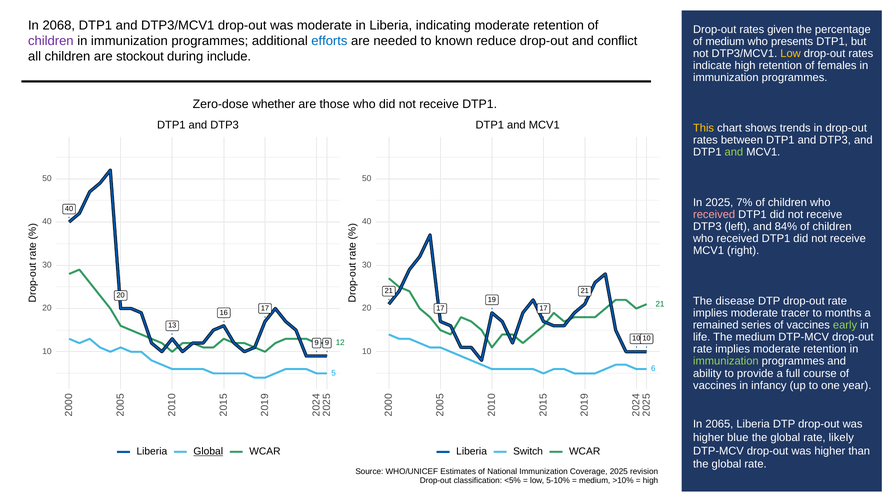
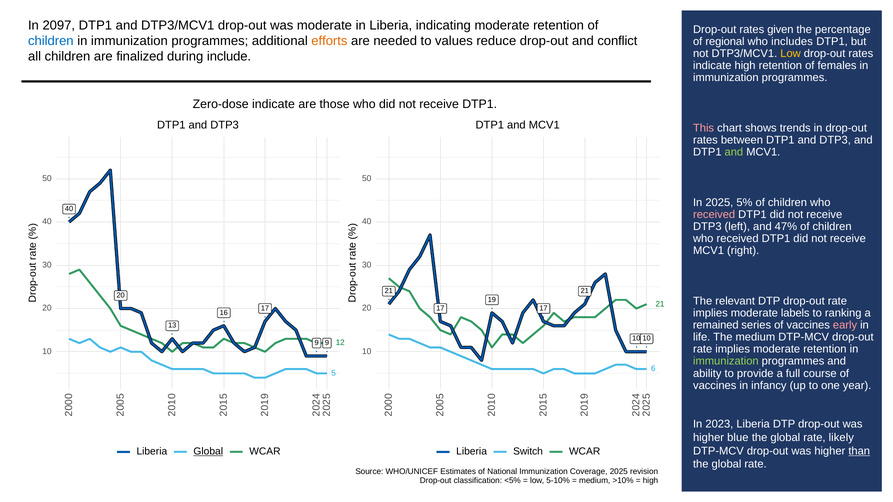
2068: 2068 -> 2097 (59, 25)
children colour: purple -> blue (51, 41)
efforts colour: blue -> orange (329, 41)
known: known -> values (454, 41)
of medium: medium -> regional (725, 41)
presents: presents -> includes (792, 41)
stockout: stockout -> finalized (140, 57)
Zero-dose whether: whether -> indicate (273, 104)
This colour: yellow -> pink (704, 128)
7%: 7% -> 5% (744, 203)
84%: 84% -> 47% (786, 227)
disease: disease -> relevant (735, 301)
tracer: tracer -> labels (795, 313)
months: months -> ranking (843, 313)
early colour: light green -> pink (845, 325)
2065: 2065 -> 2023 (719, 424)
than underline: none -> present (859, 451)
